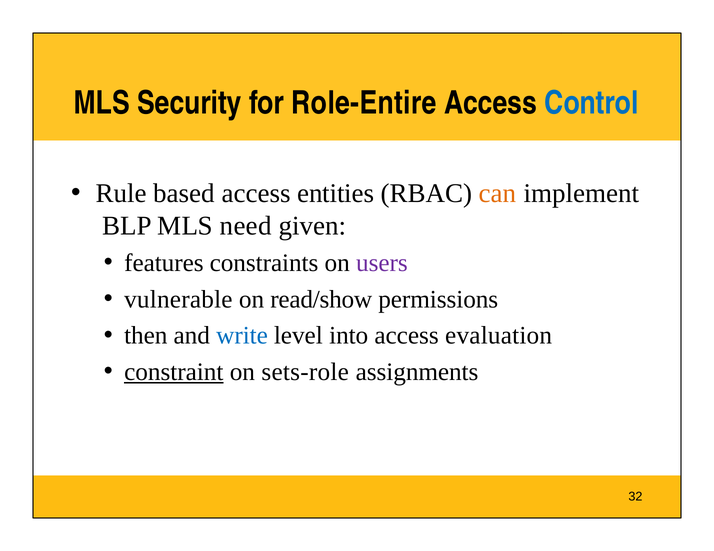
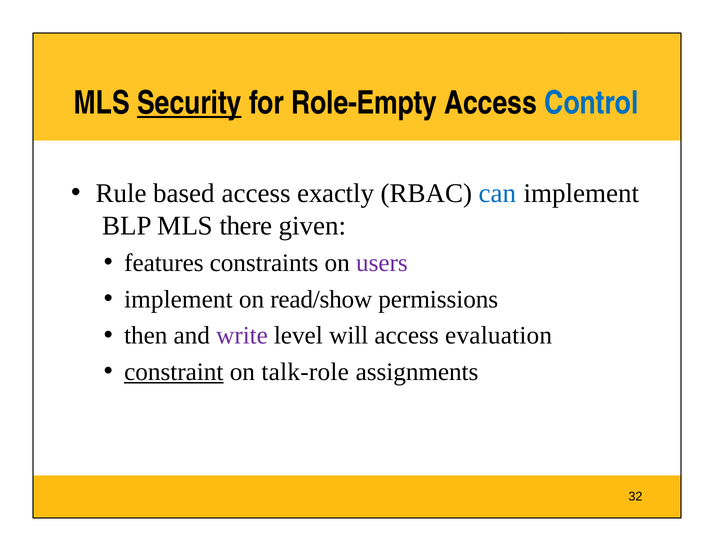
Security underline: none -> present (189, 103)
Role-Entire: Role-Entire -> Role-Empty (364, 103)
entities: entities -> exactly (336, 194)
can colour: orange -> blue (498, 194)
need: need -> there (246, 226)
vulnerable: vulnerable -> implement (178, 300)
write colour: blue -> purple (242, 336)
into: into -> will (349, 336)
sets-role: sets-role -> talk-role (305, 372)
